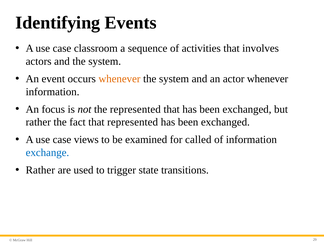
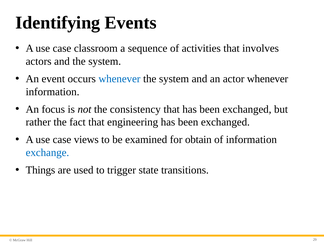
whenever colour: orange -> blue (119, 79)
the represented: represented -> consistency (135, 109)
that represented: represented -> engineering (133, 122)
called: called -> obtain (198, 140)
Rather: Rather -> Things (40, 170)
